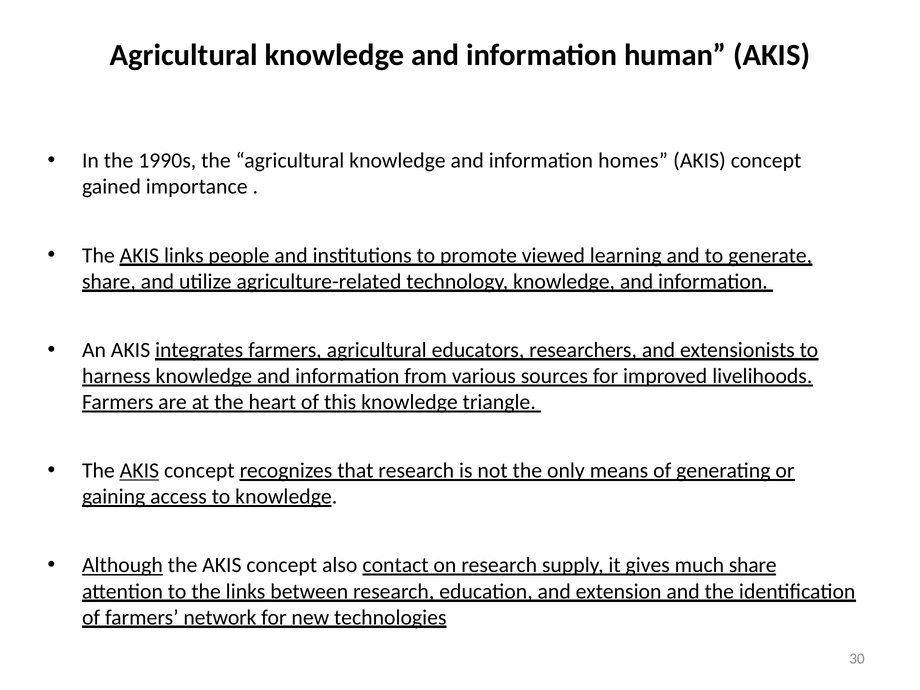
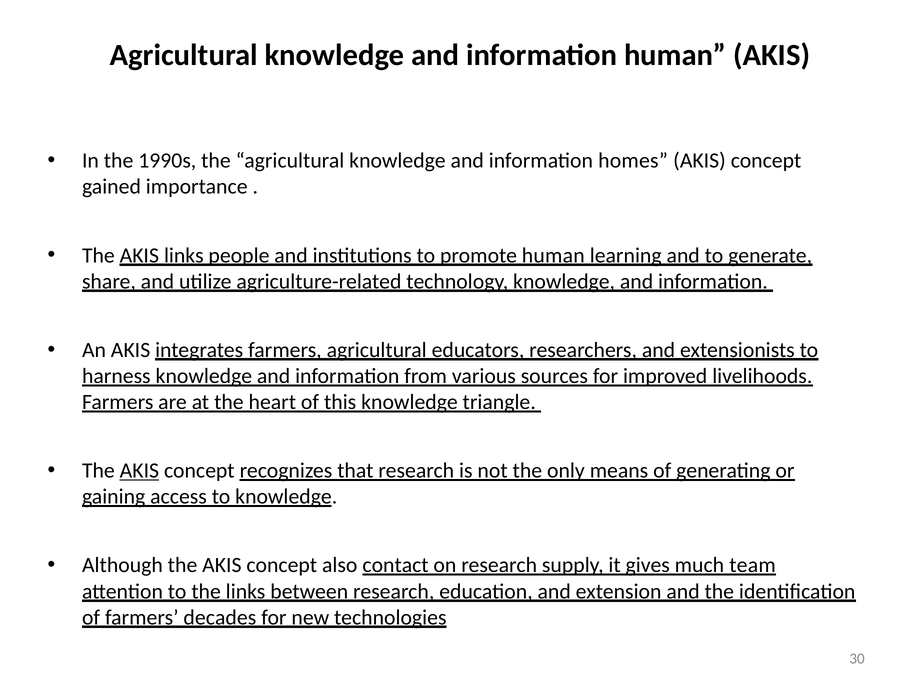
promote viewed: viewed -> human (553, 255)
Although underline: present -> none (122, 565)
much share: share -> team (752, 565)
network: network -> decades (220, 617)
